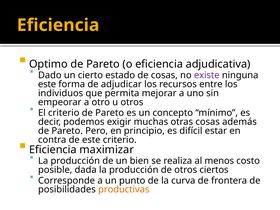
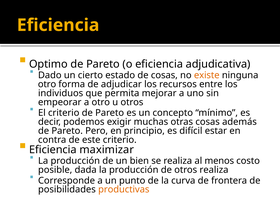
existe colour: purple -> orange (207, 75)
este: este -> otro (47, 84)
otros ciertos: ciertos -> realiza (214, 170)
